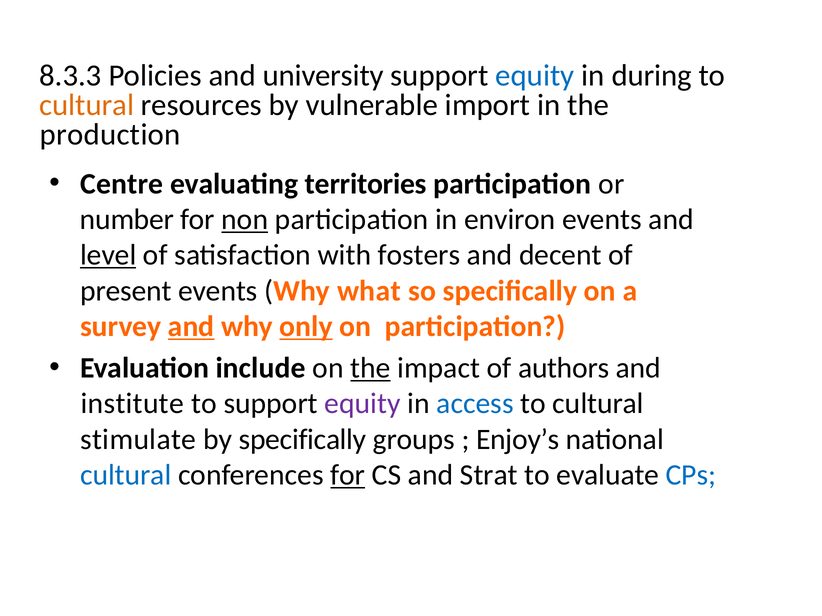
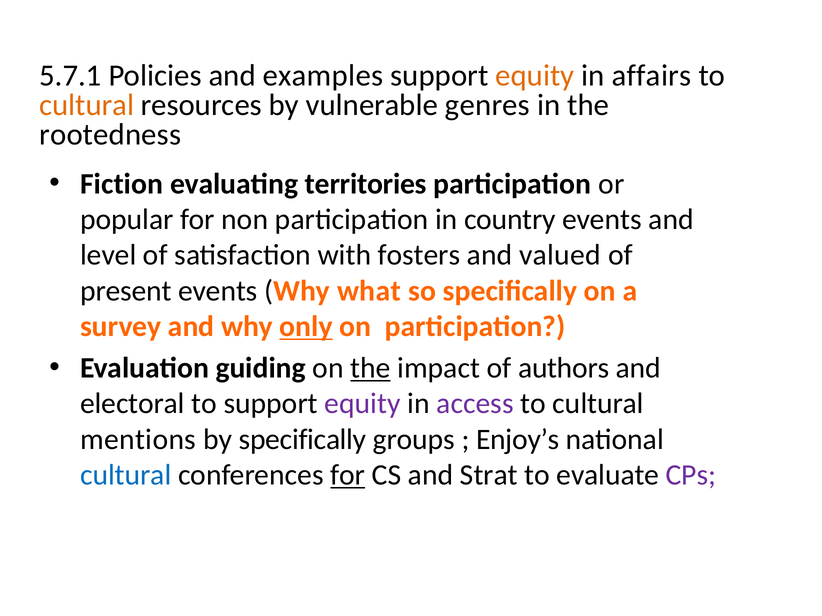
8.3.3: 8.3.3 -> 5.7.1 (70, 76)
university: university -> examples (323, 76)
equity colour: blue -> orange (535, 76)
during: during -> affairs (651, 76)
import: import -> genres (487, 105)
production: production -> rootedness (110, 135)
Centre: Centre -> Fiction (122, 184)
number: number -> popular (127, 220)
non underline: present -> none (245, 220)
environ: environ -> country (510, 220)
level underline: present -> none (108, 255)
decent: decent -> valued (560, 255)
and underline: present -> none (191, 327)
include: include -> guiding (261, 368)
institute: institute -> electoral (132, 404)
access colour: blue -> purple (475, 404)
stimulate: stimulate -> mentions (138, 440)
CPs colour: blue -> purple (691, 475)
